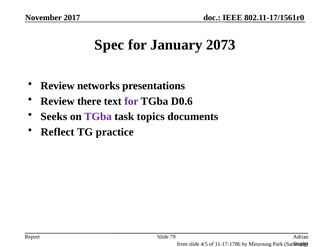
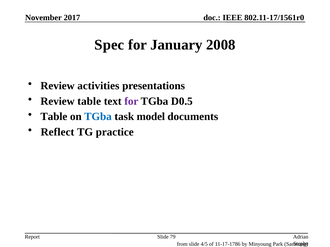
2073: 2073 -> 2008 (221, 45)
networks: networks -> activities (98, 86)
Review there: there -> table (89, 101)
D0.6: D0.6 -> D0.5 (182, 101)
Seeks: Seeks -> Table (54, 117)
TGba colour: purple -> blue (98, 117)
topics: topics -> model (151, 117)
